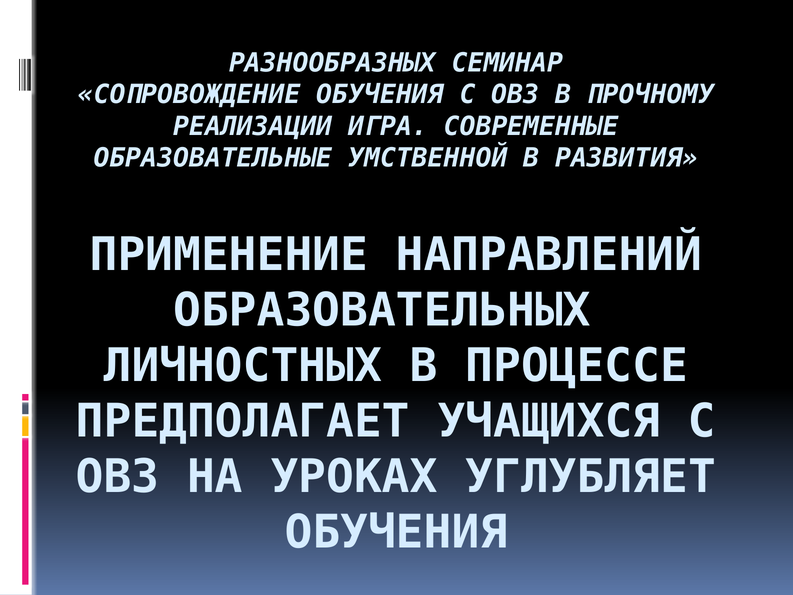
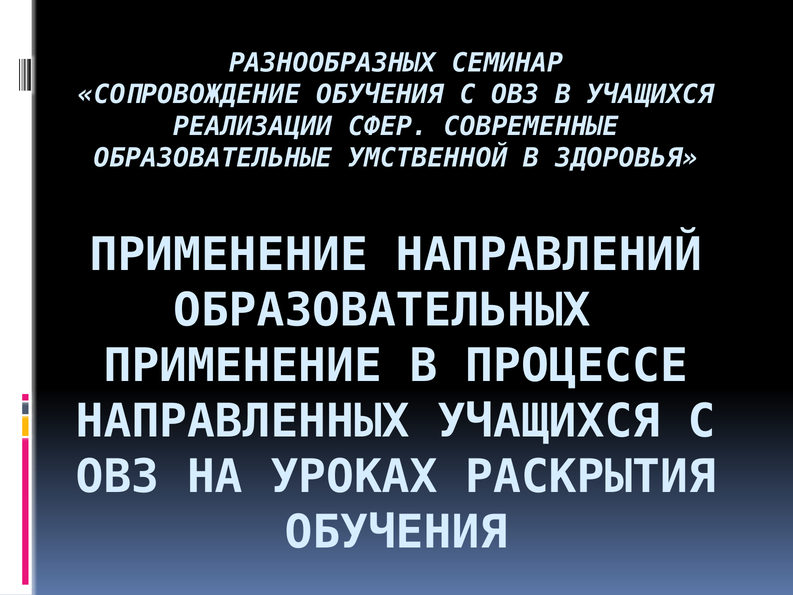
В ПРОЧНОМУ: ПРОЧНОМУ -> УЧАЩИХСЯ (651, 95)
ИГРА: ИГРА -> СФЕР (388, 126)
РАЗВИТИЯ: РАЗВИТИЯ -> ЗДОРОВЬЯ (627, 158)
ЛИЧНОСТНЫХ: ЛИЧНОСТНЫХ -> ПРИМЕНЕНИЕ (243, 366)
ПРЕДПОЛАГАЕТ: ПРЕДПОЛАГАЕТ -> НАПРАВЛЕННЫХ (243, 421)
УГЛУБЛЯЕТ: УГЛУБЛЯЕТ -> РАСКРЫТИЯ (591, 477)
